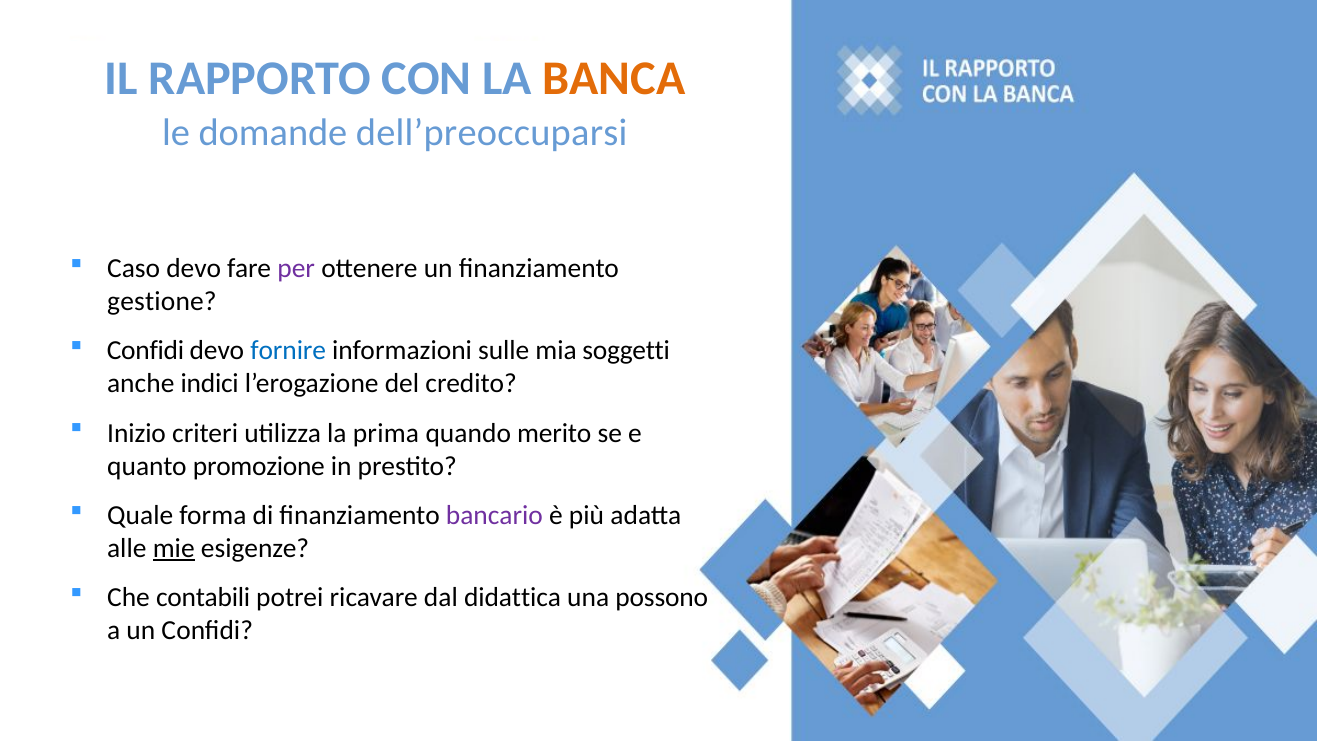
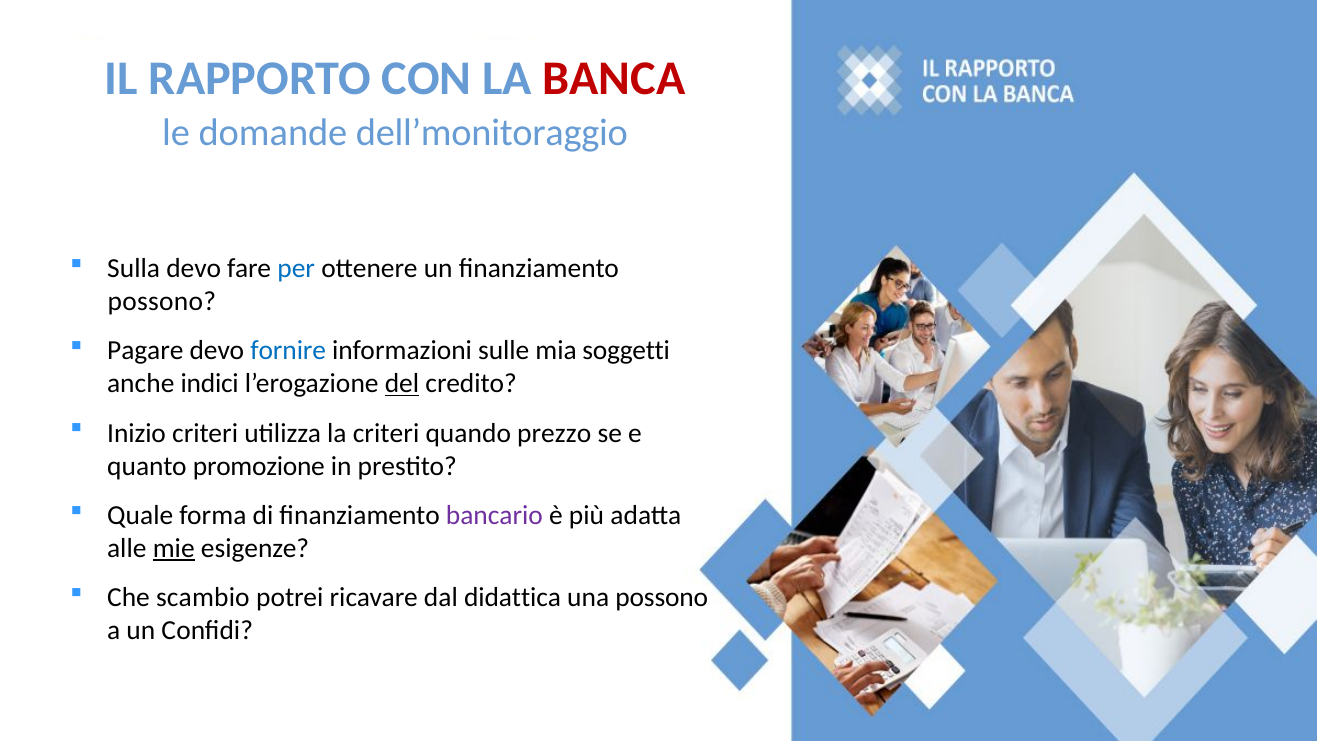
BANCA colour: orange -> red (614, 79)
dell’preoccuparsi: dell’preoccuparsi -> dell’monitoraggio (492, 133)
Caso: Caso -> Sulla (134, 268)
per colour: purple -> blue (296, 268)
gestione: gestione -> possono (162, 301)
Confidi: Confidi -> Pagare (145, 351)
del underline: none -> present (402, 384)
la prima: prima -> criteri (386, 433)
merito: merito -> prezzo (554, 433)
contabili: contabili -> scambio (203, 598)
